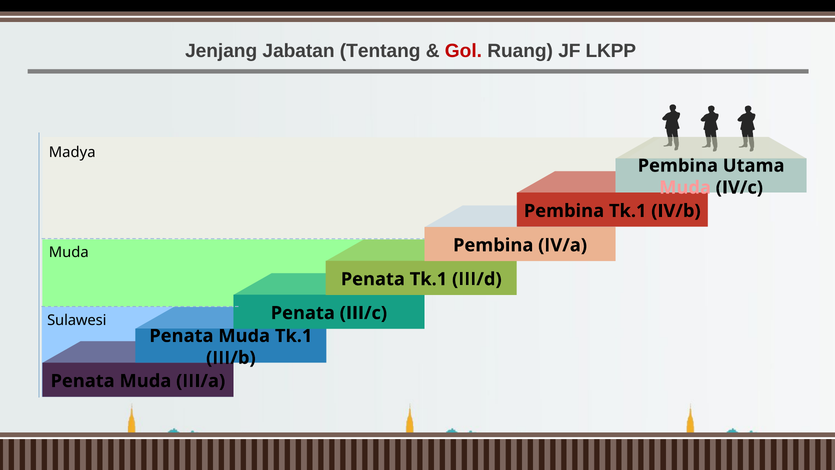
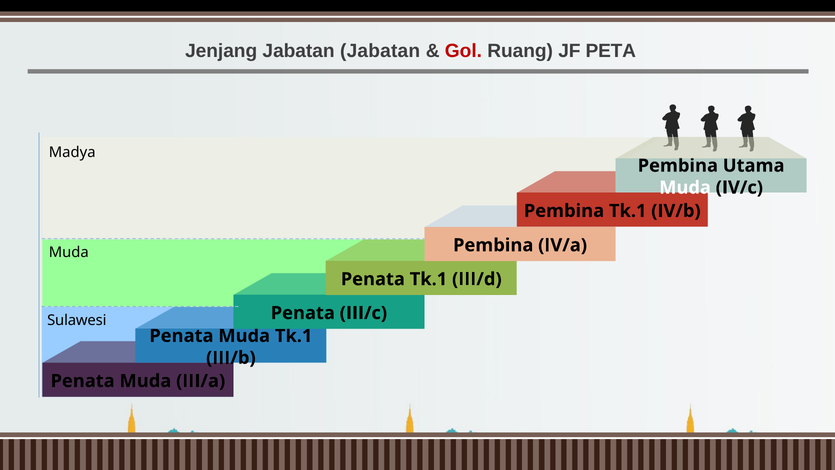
Jabatan Tentang: Tentang -> Jabatan (380, 51)
LKPP: LKPP -> PETA (611, 51)
Muda colour: pink -> white (685, 188)
